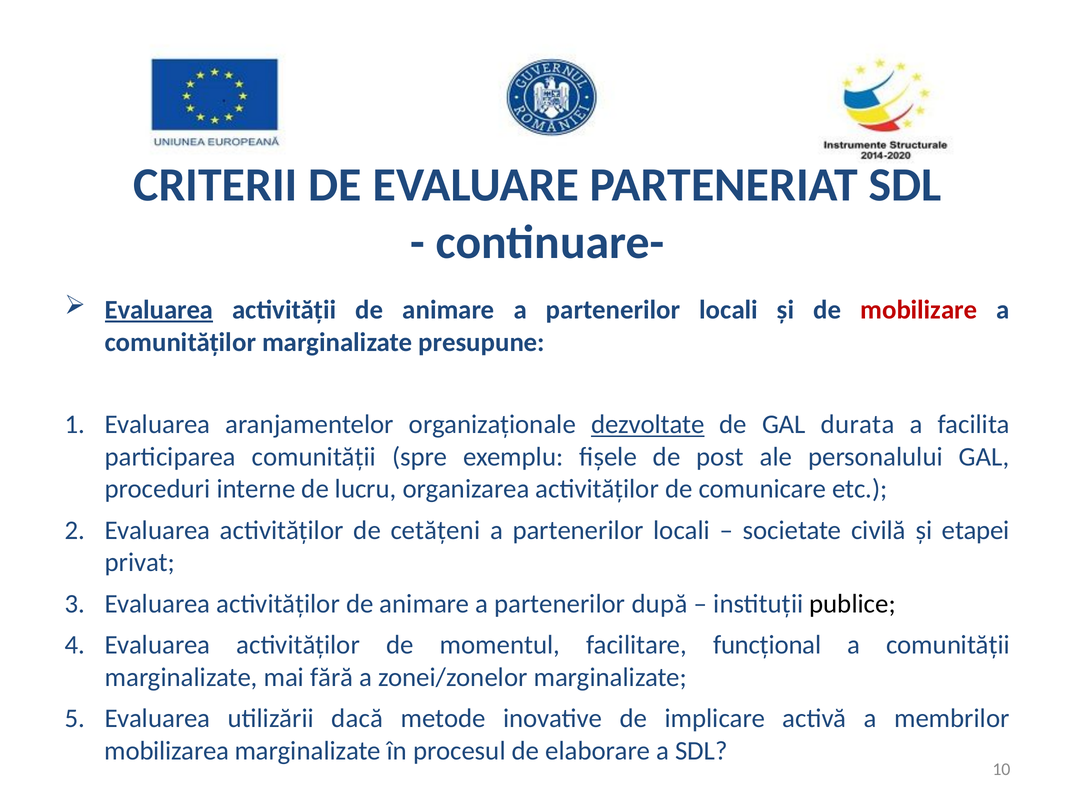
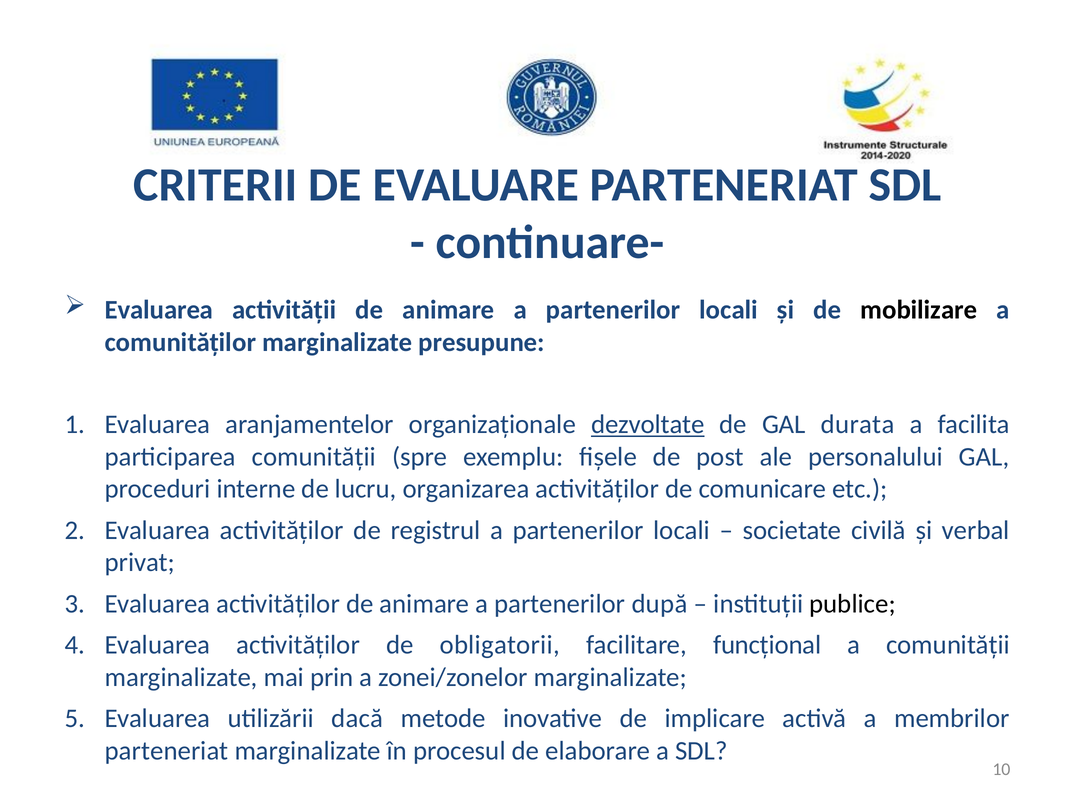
Evaluarea underline: present -> none (159, 310)
mobilizare colour: red -> black (919, 310)
cetățeni: cetățeni -> registrul (435, 530)
etapei: etapei -> verbal (976, 530)
momentul: momentul -> obligatorii (500, 645)
fără: fără -> prin (332, 677)
mobilizarea: mobilizarea -> parteneriat (167, 751)
